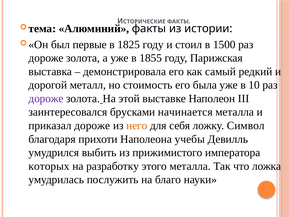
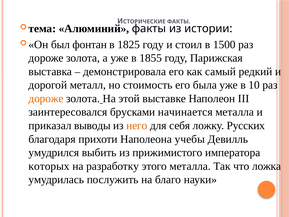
первые: первые -> фонтан (90, 44)
дороже colour: purple -> orange (46, 98)
приказал дороже: дороже -> выводы (92, 125)
Символ: Символ -> Русских (246, 125)
